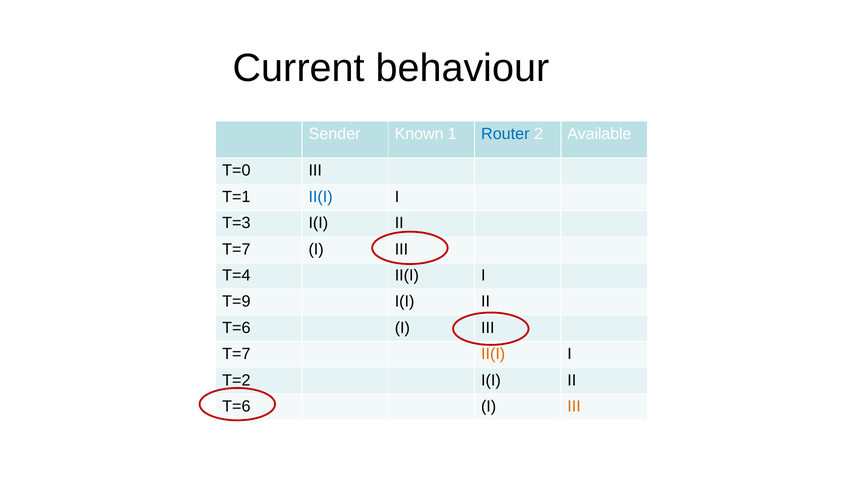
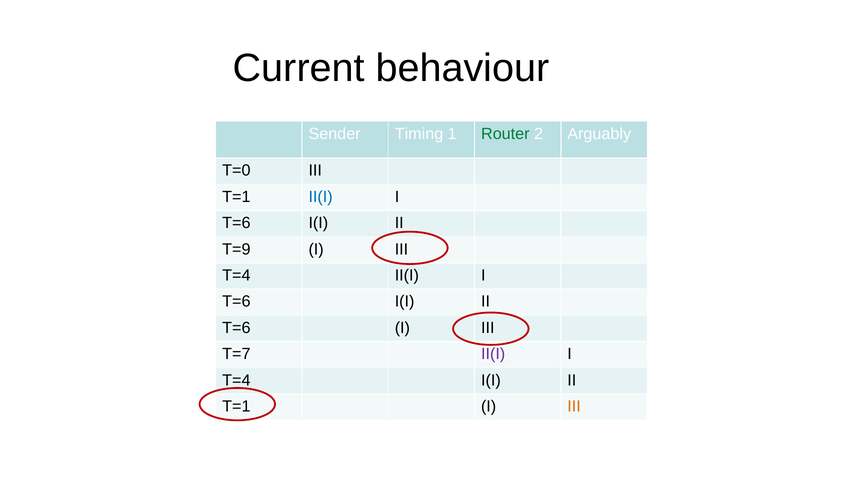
Known: Known -> Timing (419, 134)
Router colour: blue -> green (505, 134)
Available: Available -> Arguably (599, 134)
T=3: T=3 -> T=6 (236, 223)
T=7: T=7 -> T=9 (236, 249)
T=9: T=9 -> T=6 (236, 302)
II(I colour: orange -> purple (493, 354)
T=2: T=2 -> T=4 (236, 381)
T=6: T=6 -> T=1 (236, 407)
